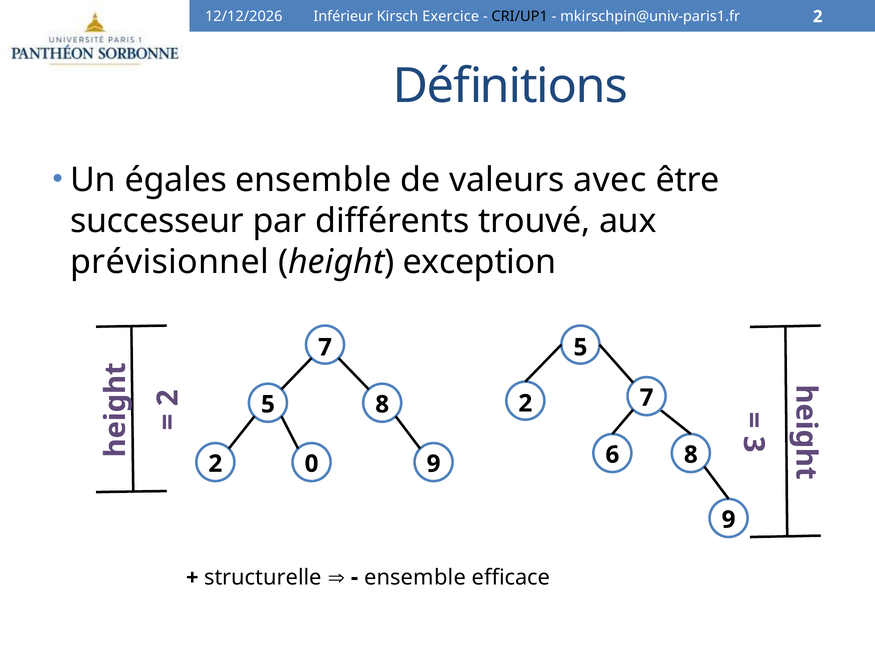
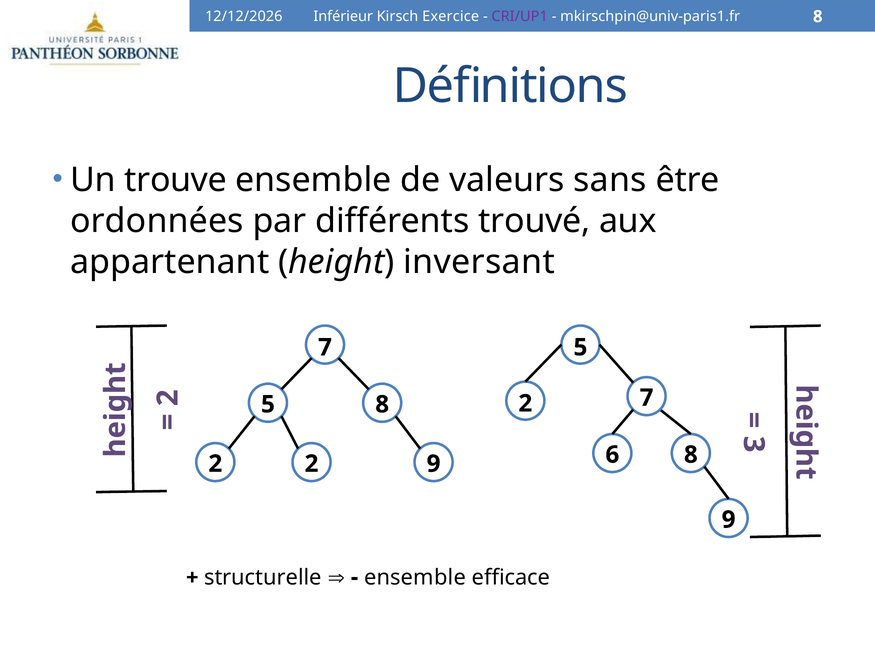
CRI/UP1 colour: black -> purple (520, 17)
mkirschpin@univ-paris1.fr 2: 2 -> 8 (818, 17)
égales: égales -> trouve (176, 180)
avec: avec -> sans (610, 180)
successeur: successeur -> ordonnées (157, 221)
prévisionnel: prévisionnel -> appartenant (170, 262)
exception: exception -> inversant (479, 262)
2 0: 0 -> 2 (312, 464)
